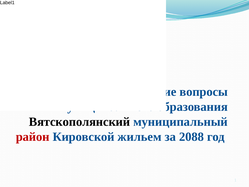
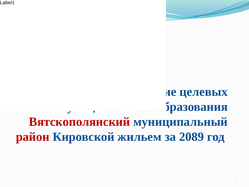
вопросы: вопросы -> целевых (204, 92)
Вятскополянский colour: black -> red (80, 122)
2088: 2088 -> 2089 (192, 137)
